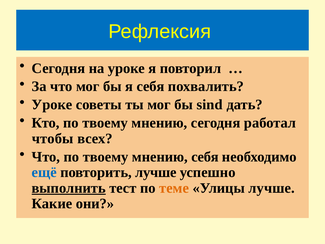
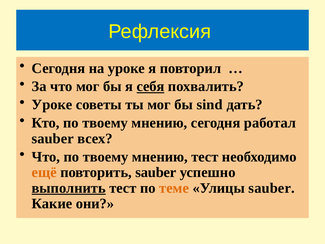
себя underline: none -> present (151, 86)
чтобы: чтобы -> sauber (53, 138)
мнению себя: себя -> тест (205, 157)
ещё colour: blue -> orange (44, 172)
повторить лучше: лучше -> sauber (156, 172)
Улицы лучше: лучше -> sauber (272, 188)
